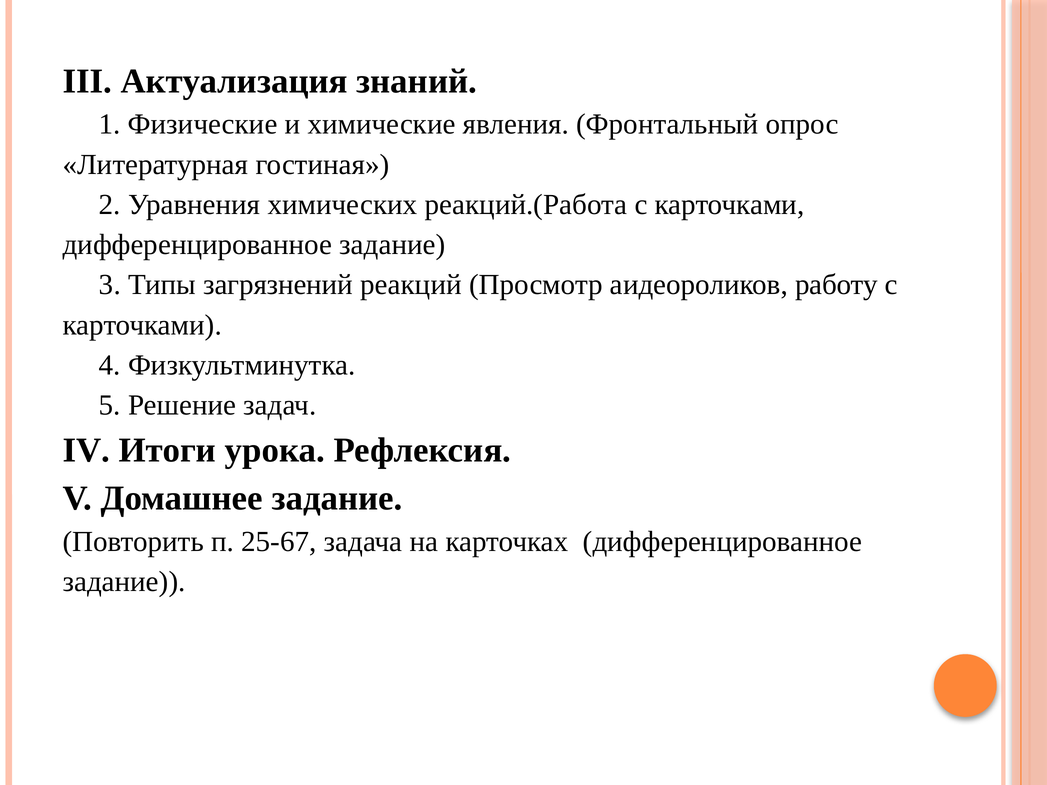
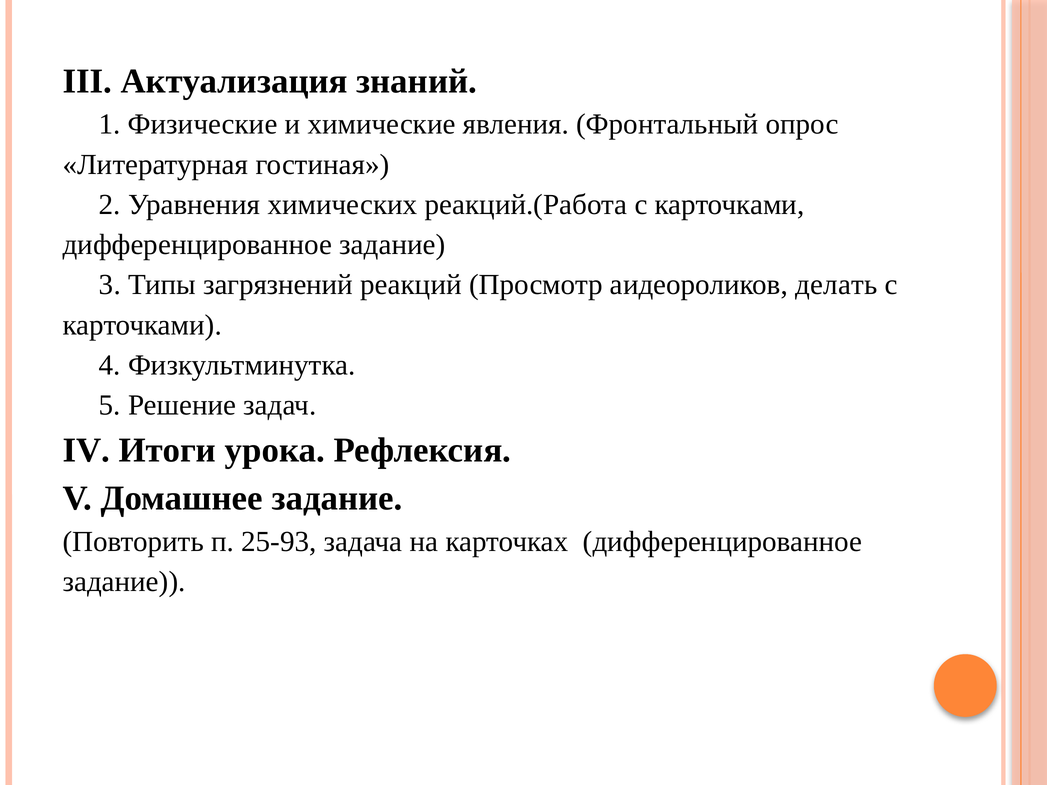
работу: работу -> делать (836, 285)
25-67: 25-67 -> 25-93 (279, 542)
